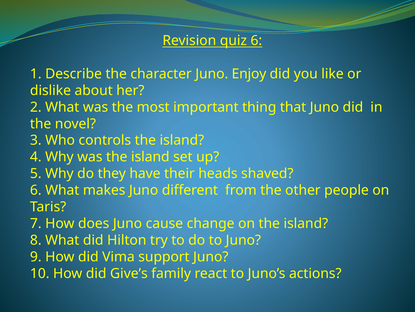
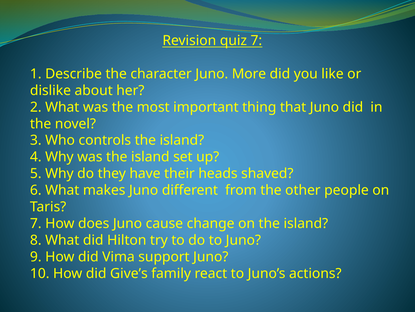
quiz 6: 6 -> 7 (256, 40)
Enjoy: Enjoy -> More (249, 74)
